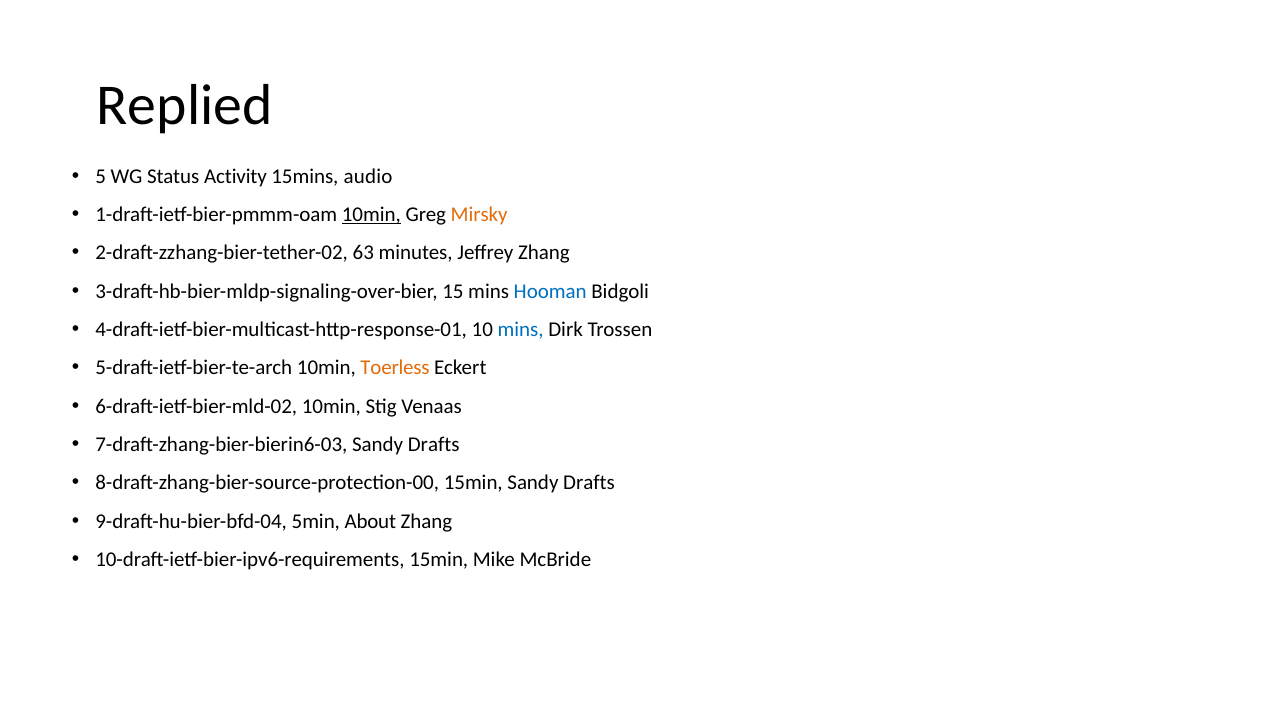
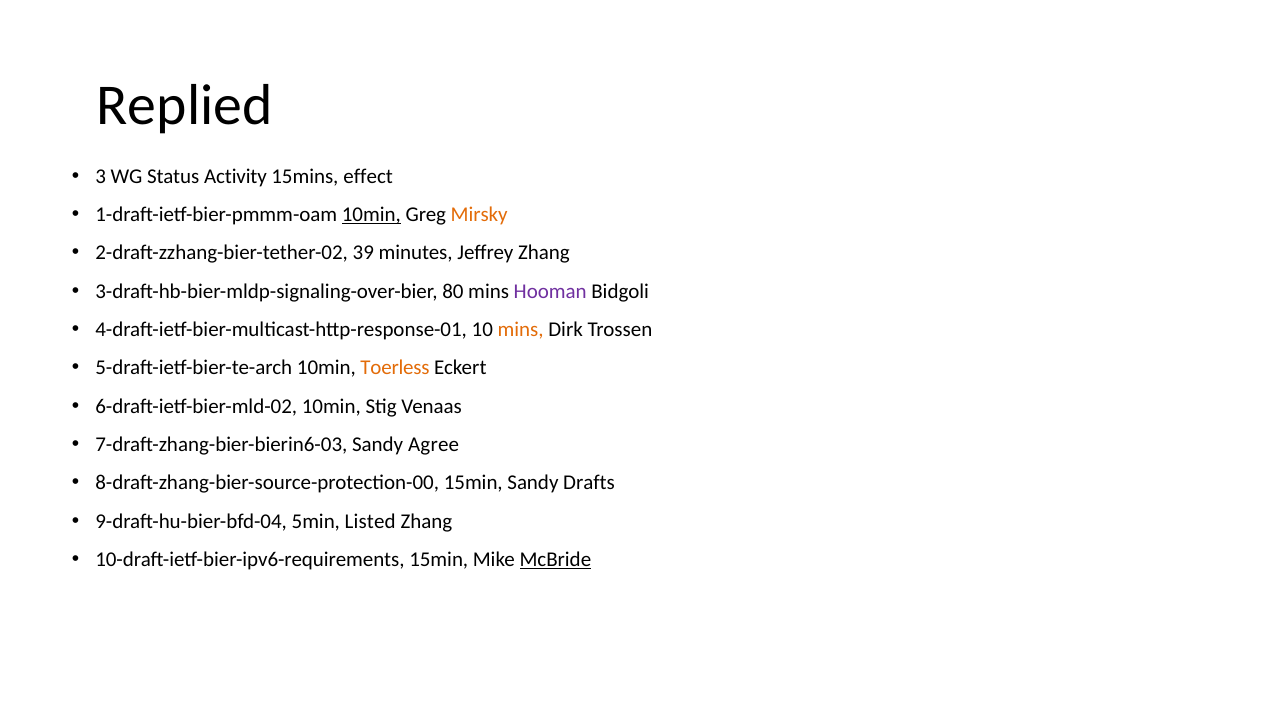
5: 5 -> 3 (101, 176)
audio: audio -> effect (368, 176)
63: 63 -> 39 (363, 253)
15: 15 -> 80 (453, 291)
Hooman colour: blue -> purple (550, 291)
mins colour: blue -> orange (521, 330)
7-draft-zhang-bier-bierin6-03 Sandy Drafts: Drafts -> Agree (434, 445)
About: About -> Listed (370, 522)
McBride underline: none -> present (555, 560)
